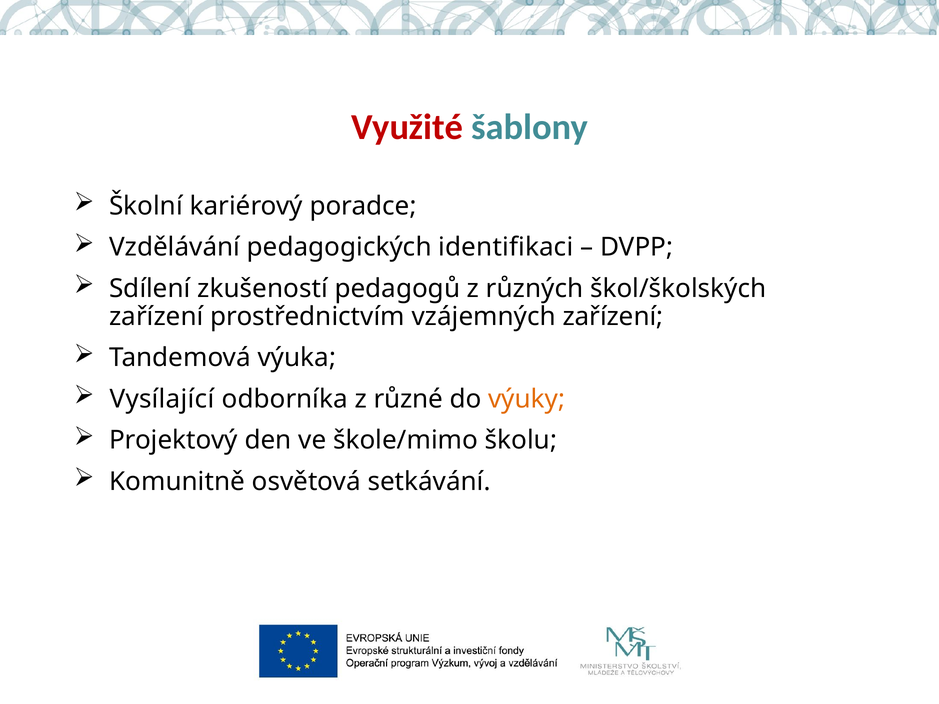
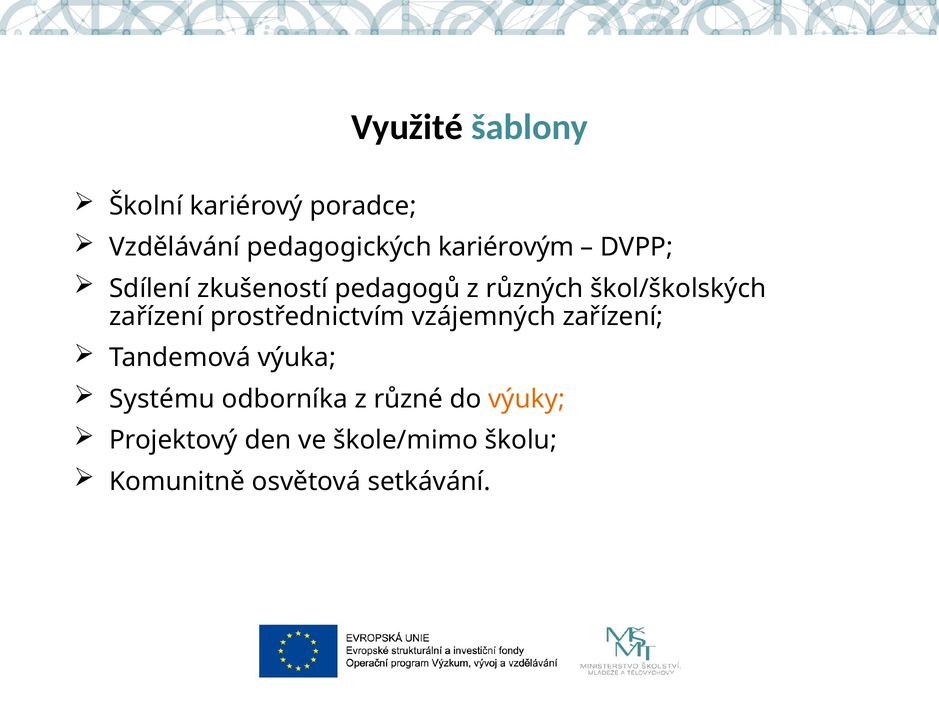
Využité colour: red -> black (407, 127)
identifikaci: identifikaci -> kariérovým (506, 247)
Vysílající: Vysílající -> Systému (162, 399)
